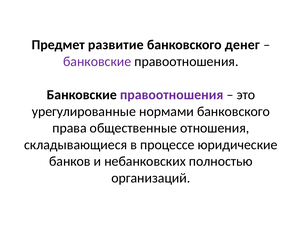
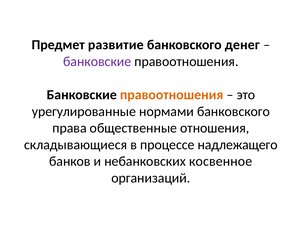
правоотношения colour: purple -> orange (172, 95)
юридические: юридические -> надлежащего (238, 144)
полностью: полностью -> косвенное (221, 161)
